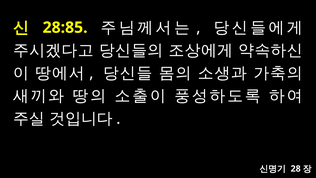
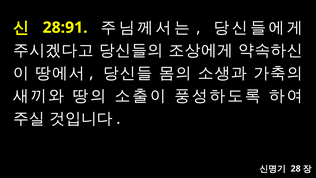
28:85: 28:85 -> 28:91 (65, 28)
